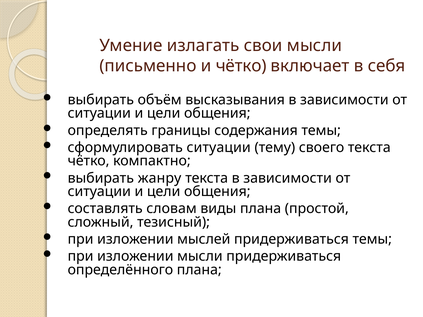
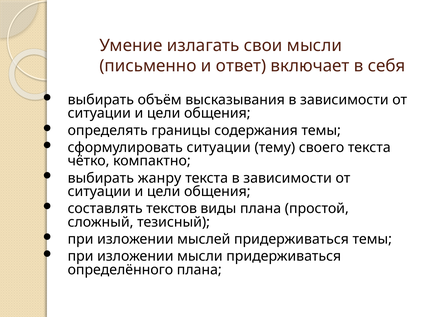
и чётко: чётко -> ответ (241, 66)
словам: словам -> текстов (172, 209)
